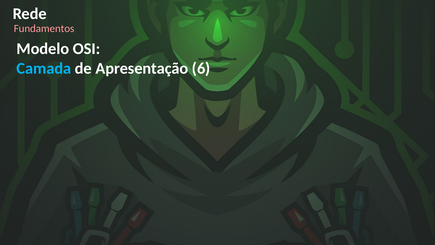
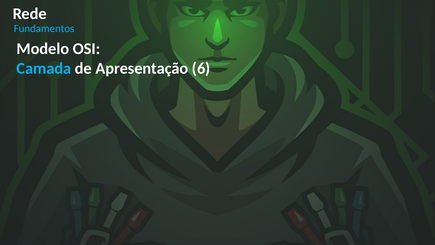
Fundamentos colour: pink -> light blue (44, 29)
